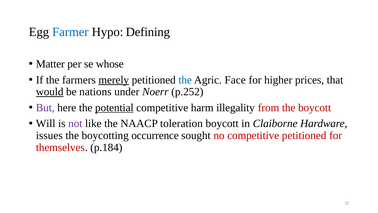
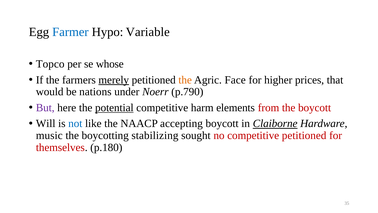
Defining: Defining -> Variable (148, 32)
Matter: Matter -> Topco (50, 64)
the colour: blue -> orange (185, 80)
would underline: present -> none (50, 92)
p.252: p.252 -> p.790 (187, 92)
illegality: illegality -> elements (236, 108)
not colour: purple -> blue (75, 123)
toleration: toleration -> accepting (181, 123)
Claiborne underline: none -> present (275, 123)
issues: issues -> music (49, 135)
occurrence: occurrence -> stabilizing (155, 135)
p.184: p.184 -> p.180 (106, 147)
